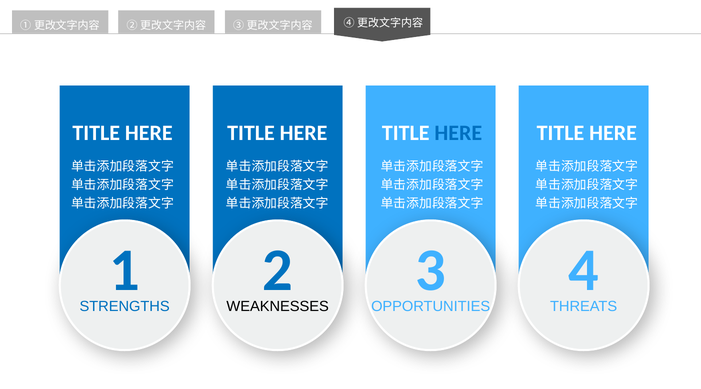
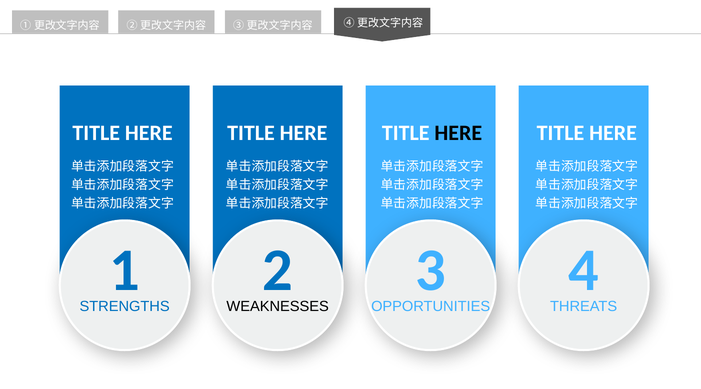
HERE colour: blue -> black (458, 133)
